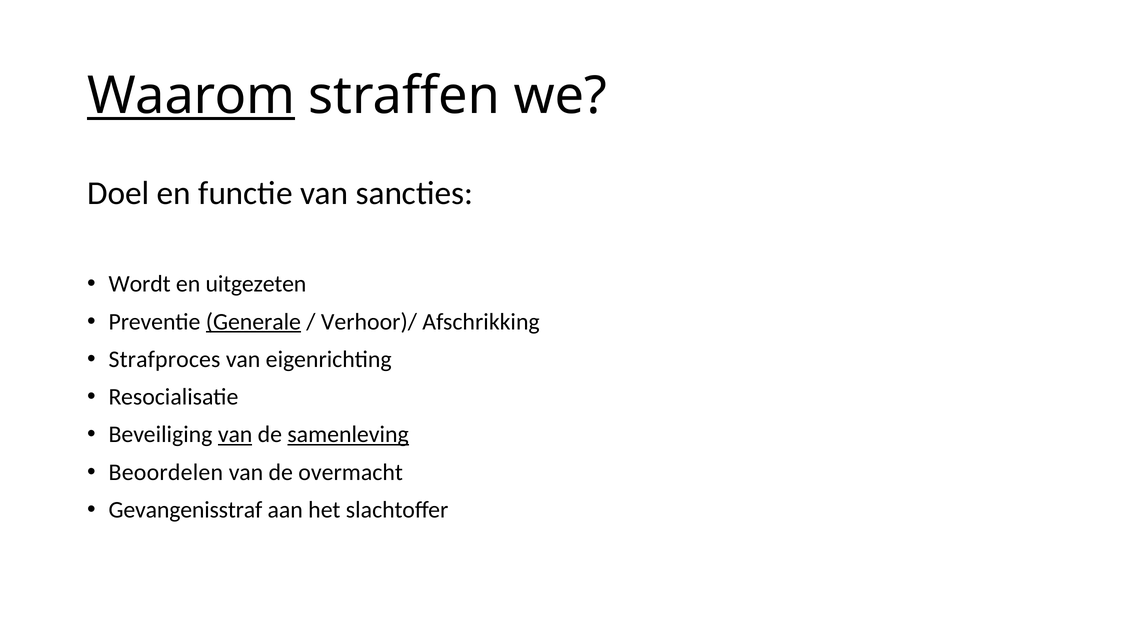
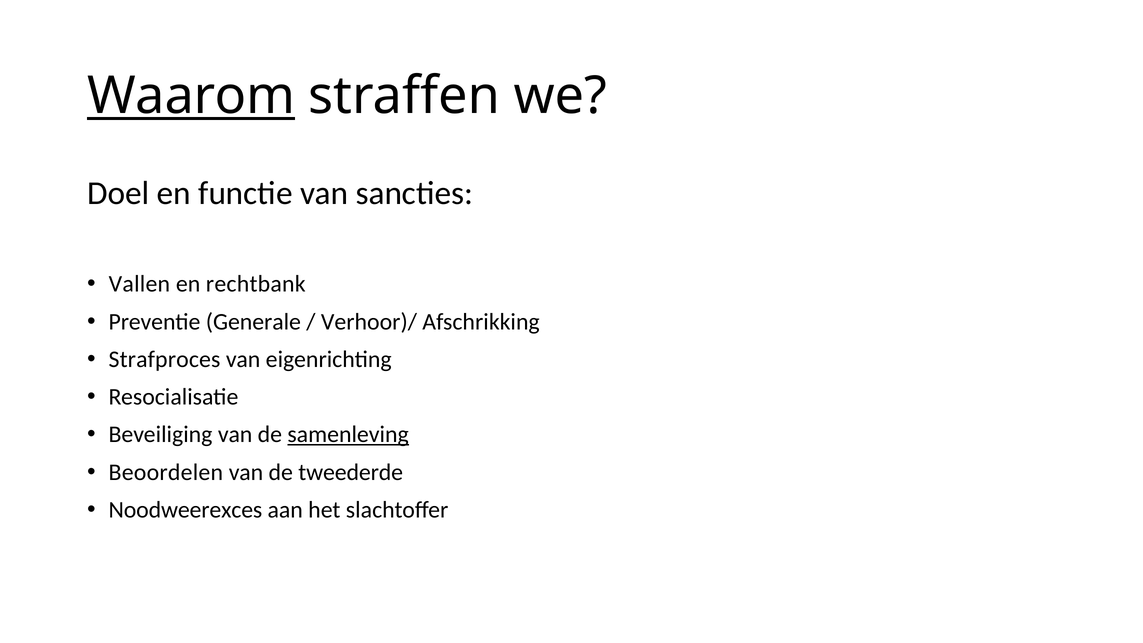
Wordt: Wordt -> Vallen (139, 284)
uitgezeten: uitgezeten -> rechtbank (256, 284)
Generale underline: present -> none (253, 322)
van underline: present -> none (235, 435)
overmacht: overmacht -> tweederde (351, 472)
Gevangenisstraf: Gevangenisstraf -> Noodweerexces (185, 510)
